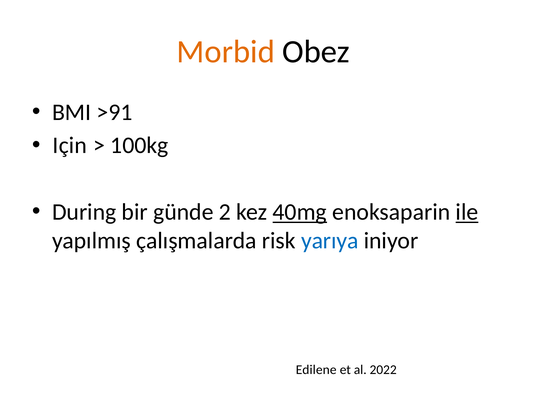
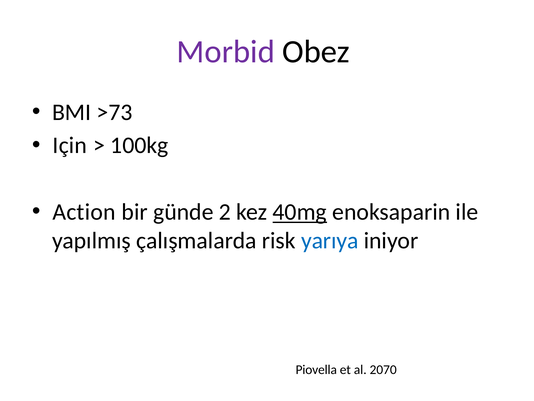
Morbid colour: orange -> purple (226, 52)
>91: >91 -> >73 (115, 112)
During: During -> Action (84, 212)
ile underline: present -> none (467, 212)
Edilene: Edilene -> Piovella (316, 369)
2022: 2022 -> 2070 (383, 369)
